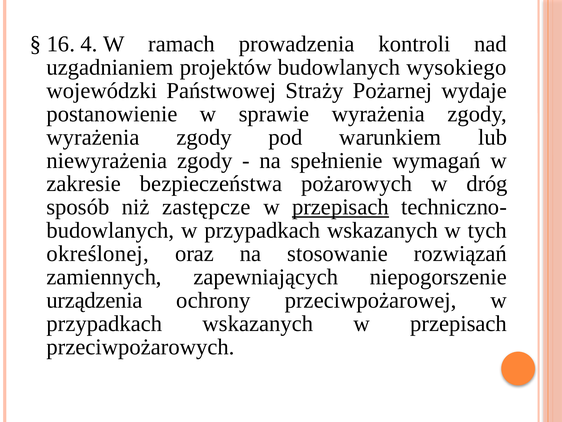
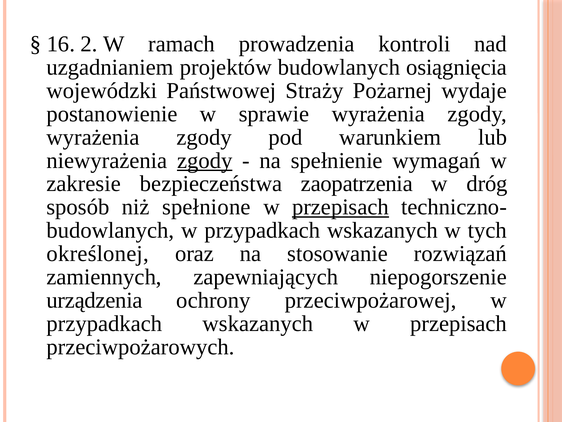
4: 4 -> 2 (89, 44)
wysokiego: wysokiego -> osiągnięcia (457, 67)
zgody underline: none -> present (205, 160)
pożarowych: pożarowych -> zaopatrzenia (357, 184)
zastępcze: zastępcze -> spełnione (206, 207)
